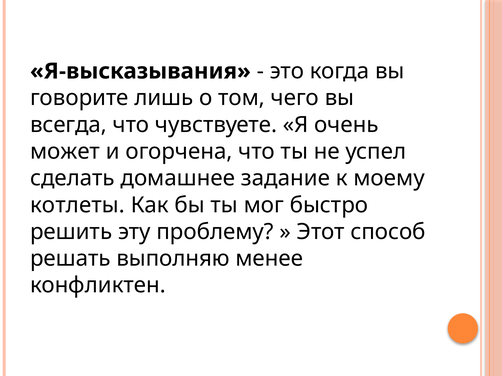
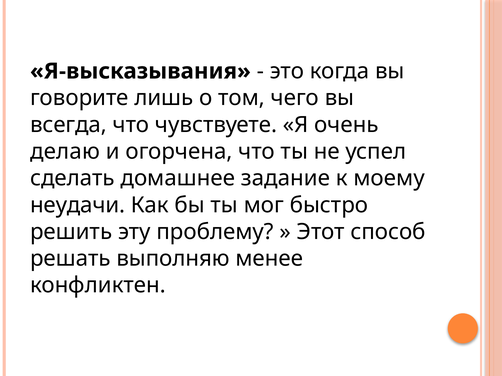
может: может -> делаю (65, 152)
котлеты: котлеты -> неудачи (78, 205)
